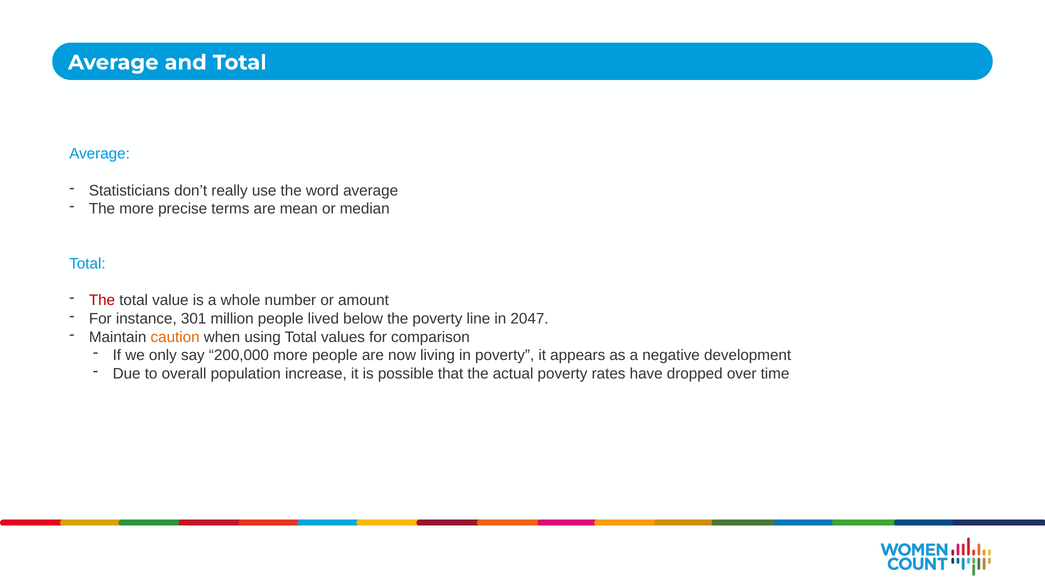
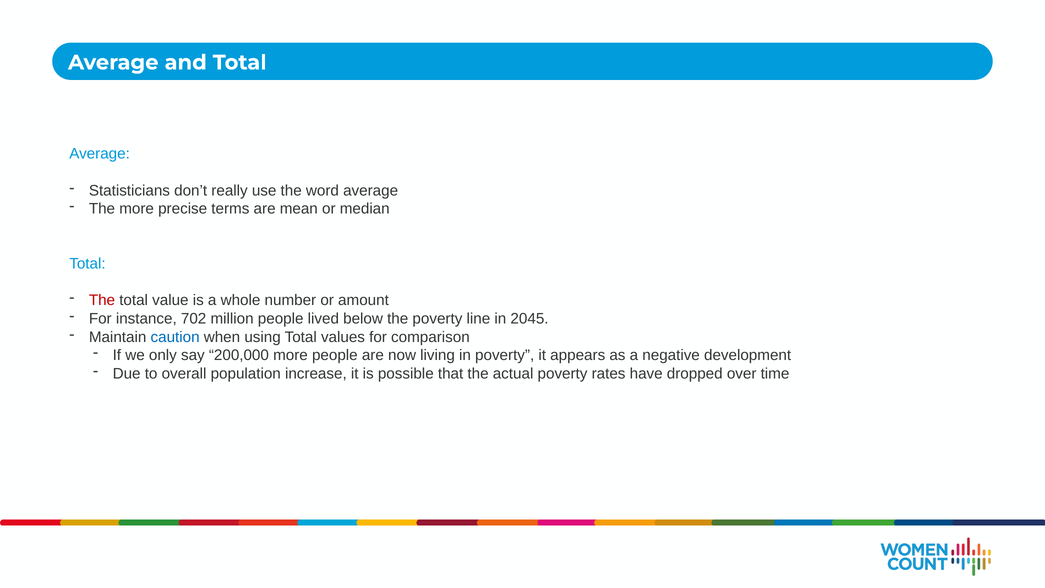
301: 301 -> 702 (194, 319)
2047: 2047 -> 2045 (530, 319)
caution colour: orange -> blue (175, 337)
